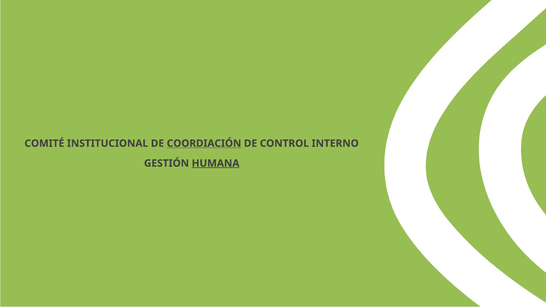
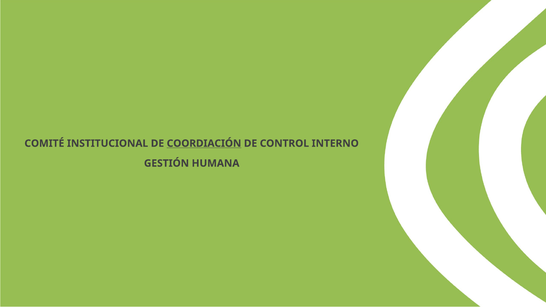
HUMANA underline: present -> none (216, 163)
